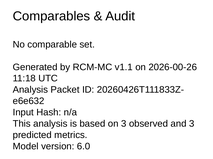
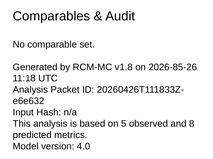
v1.1: v1.1 -> v1.8 (124, 67)
2026-00-26: 2026-00-26 -> 2026-85-26 (173, 67)
on 3: 3 -> 5 (124, 124)
and 3: 3 -> 8 (192, 124)
6.0: 6.0 -> 4.0 (84, 147)
